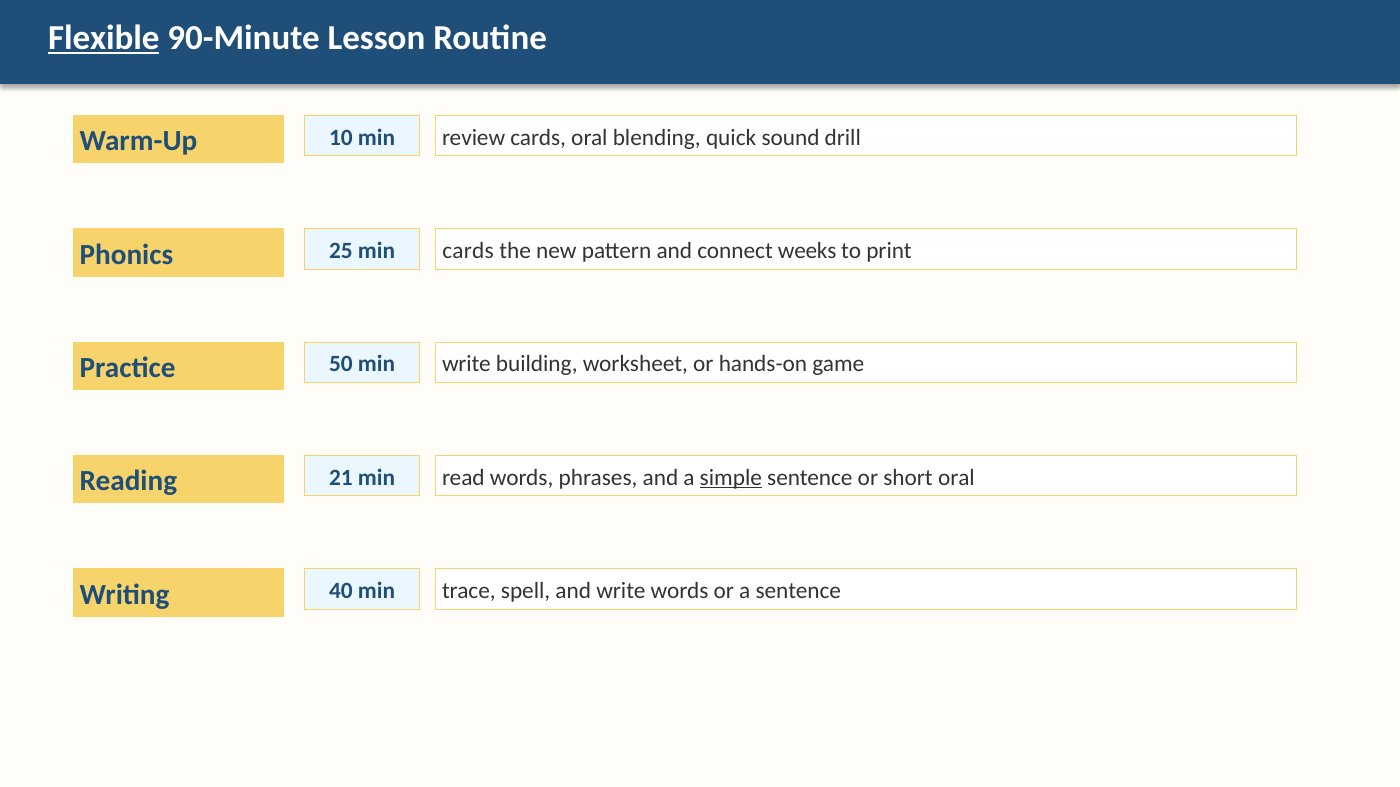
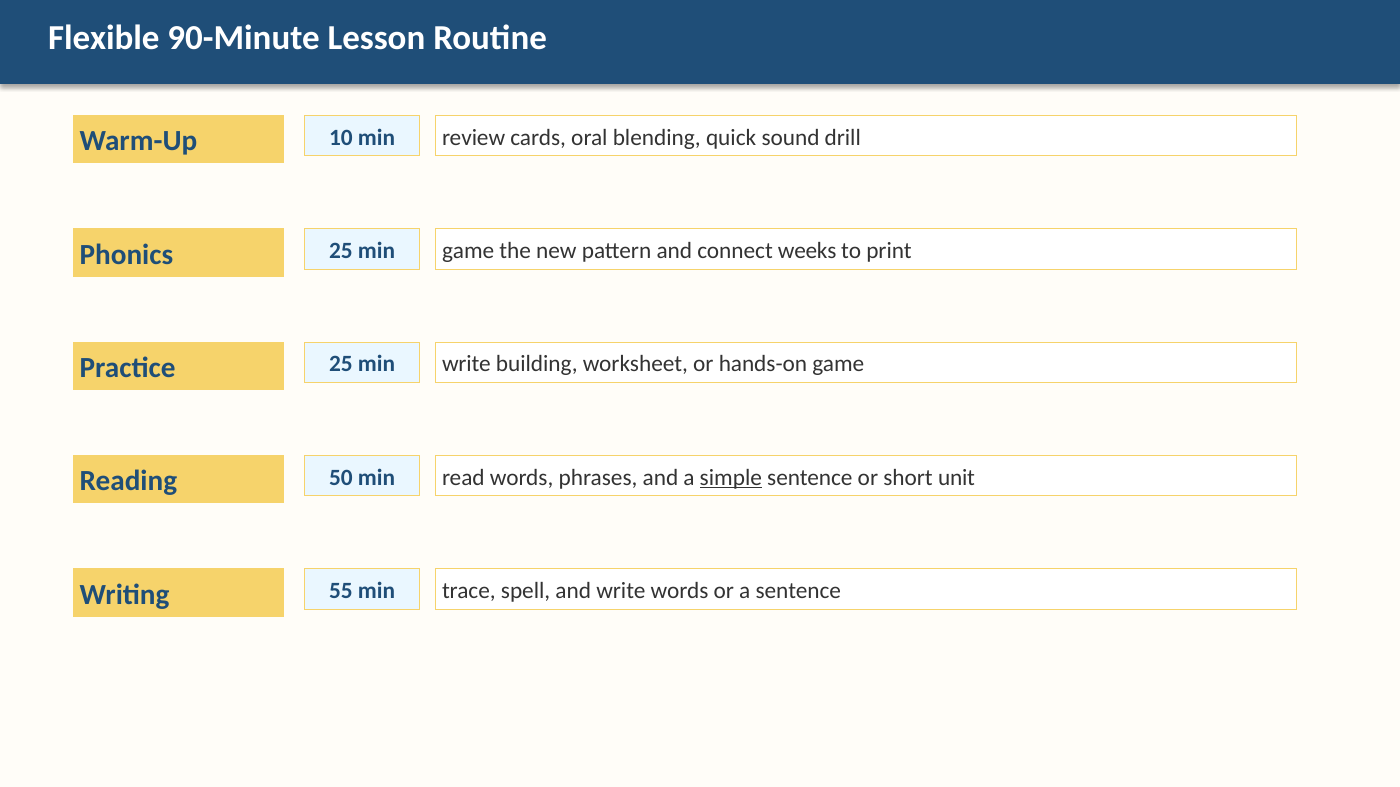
Flexible underline: present -> none (104, 38)
min cards: cards -> game (468, 251)
Practice 50: 50 -> 25 (341, 364)
21: 21 -> 50 (341, 478)
short oral: oral -> unit (956, 478)
40: 40 -> 55 (341, 591)
